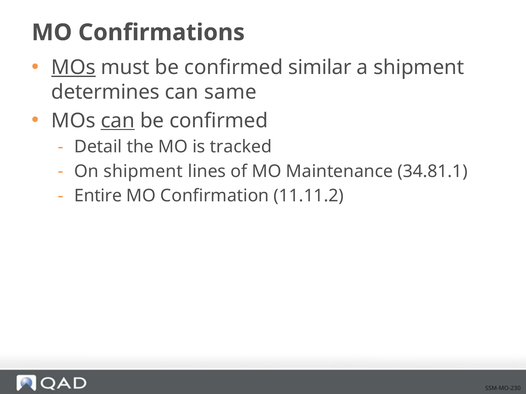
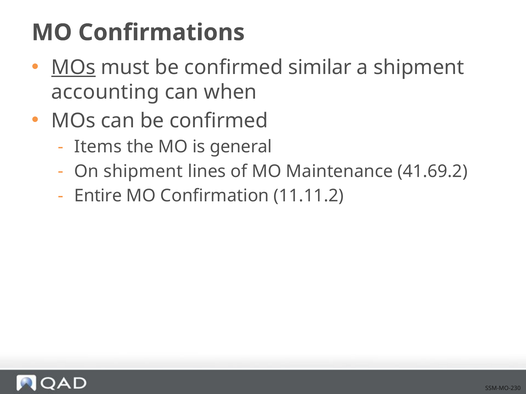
determines: determines -> accounting (105, 92)
same: same -> when (230, 92)
can underline: present -> none (118, 121)
Detail: Detail -> Items (98, 147)
tracked: tracked -> general (241, 147)
34.81.1: 34.81.1 -> 41.69.2 (433, 171)
